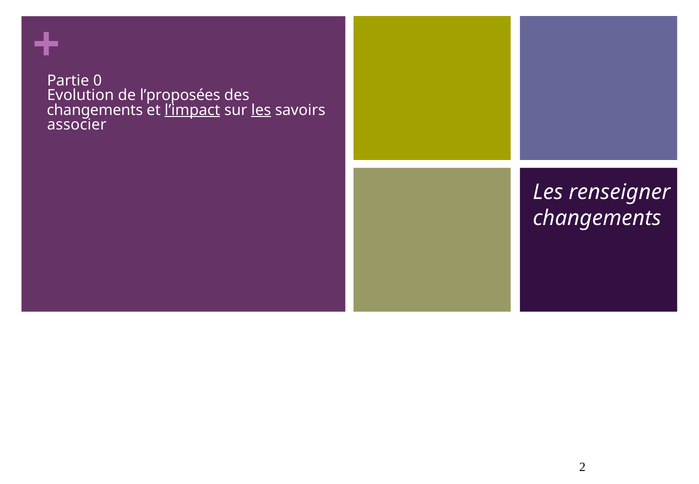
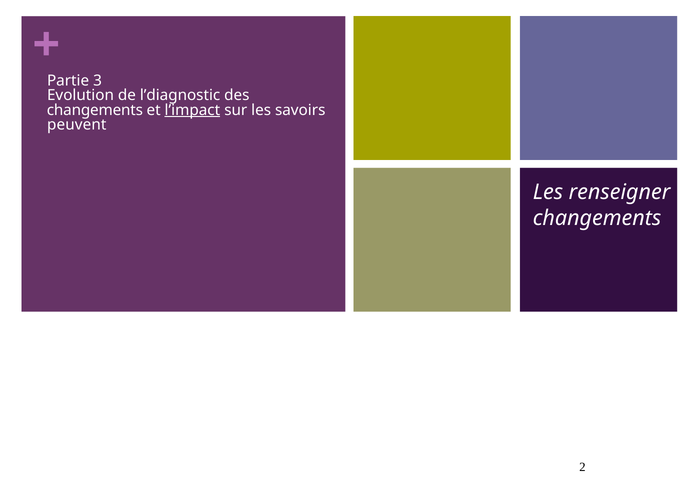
0: 0 -> 3 (98, 81)
l’proposées: l’proposées -> l’diagnostic (180, 95)
les underline: present -> none (261, 110)
associer: associer -> peuvent (77, 125)
